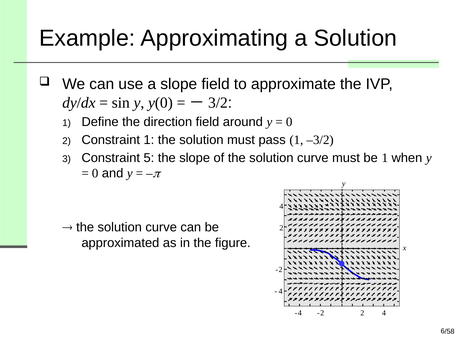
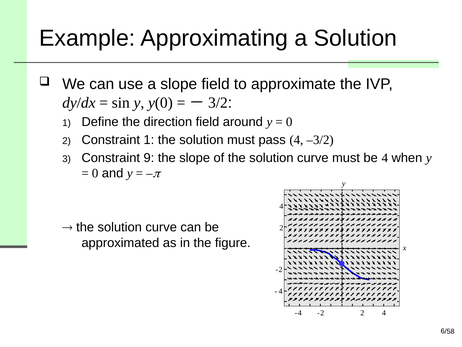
pass 1: 1 -> 4 (296, 140)
5: 5 -> 9 (149, 158)
be 1: 1 -> 4 (385, 158)
